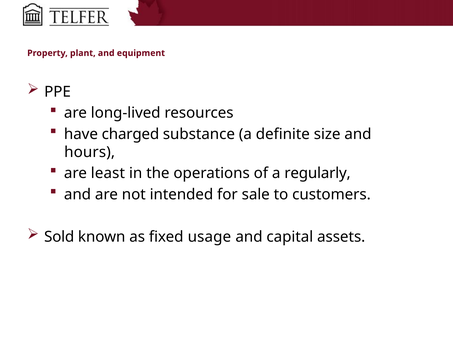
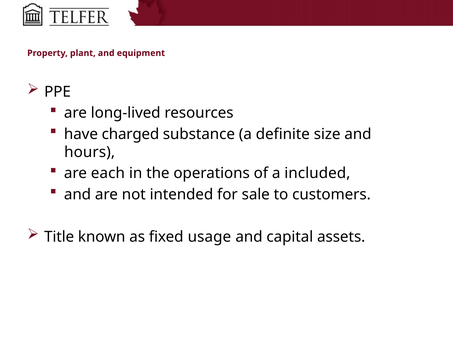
least: least -> each (108, 173)
regularly: regularly -> included (317, 173)
Sold: Sold -> Title (59, 237)
